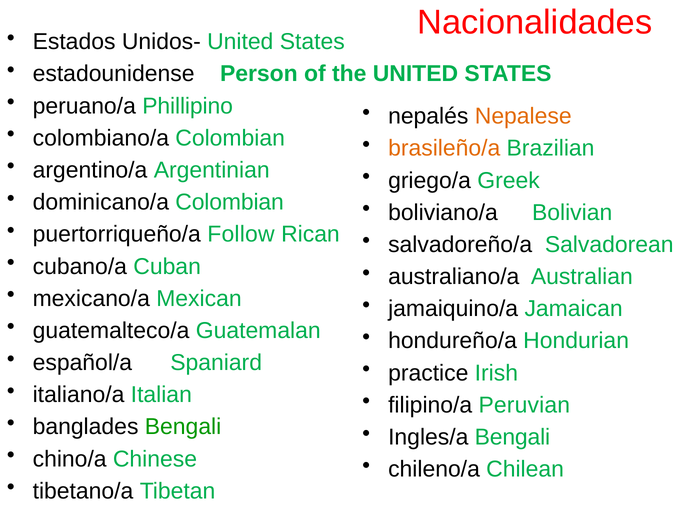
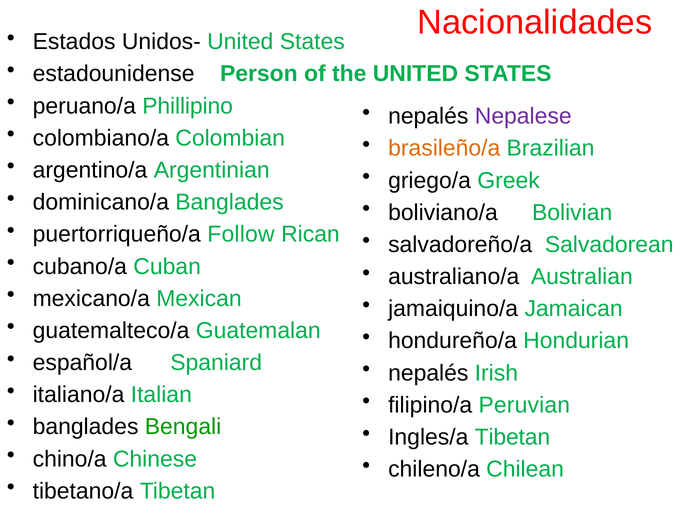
Nepalese colour: orange -> purple (523, 116)
dominicano/a Colombian: Colombian -> Banglades (230, 202)
practice: practice -> nepalés (428, 373)
Ingles/a Bengali: Bengali -> Tibetan (512, 437)
